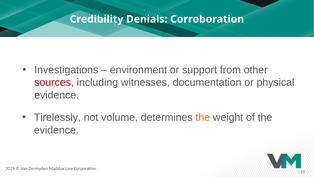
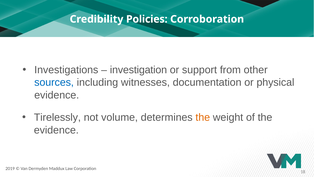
Denials: Denials -> Policies (147, 19)
environment: environment -> investigation (138, 70)
sources colour: red -> blue (54, 82)
